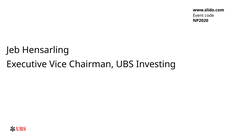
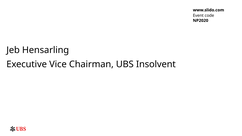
Investing: Investing -> Insolvent (156, 64)
